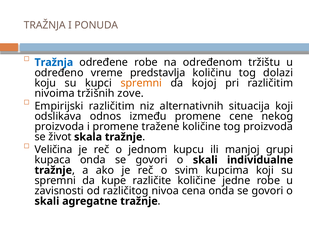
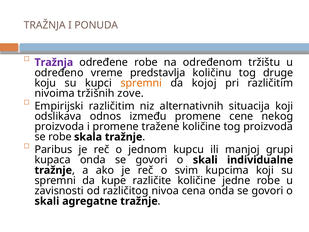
Tražnja colour: blue -> purple (54, 62)
dolazi: dolazi -> druge (278, 73)
se život: život -> robe (60, 137)
Veličina: Veličina -> Paribus (53, 149)
